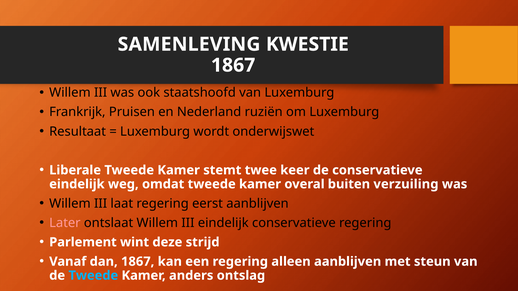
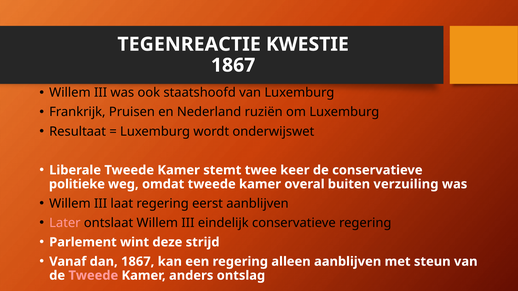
SAMENLEVING: SAMENLEVING -> TEGENREACTIE (189, 44)
eindelijk: eindelijk -> politieke (77, 184)
Tweede colour: light blue -> pink (93, 276)
